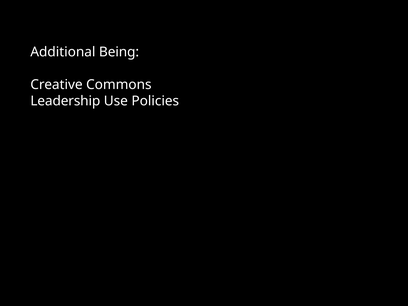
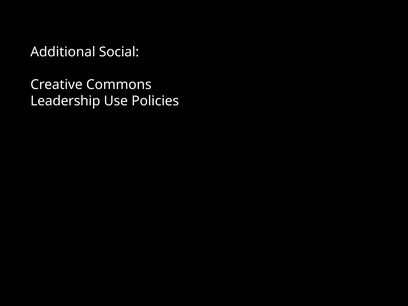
Being: Being -> Social (119, 52)
